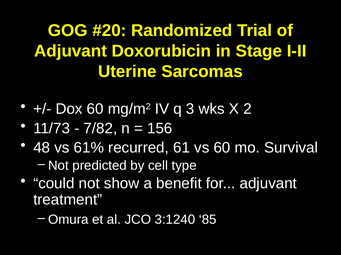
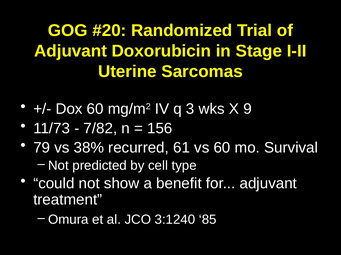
2: 2 -> 9 (247, 109)
48: 48 -> 79 (42, 148)
61%: 61% -> 38% (89, 148)
